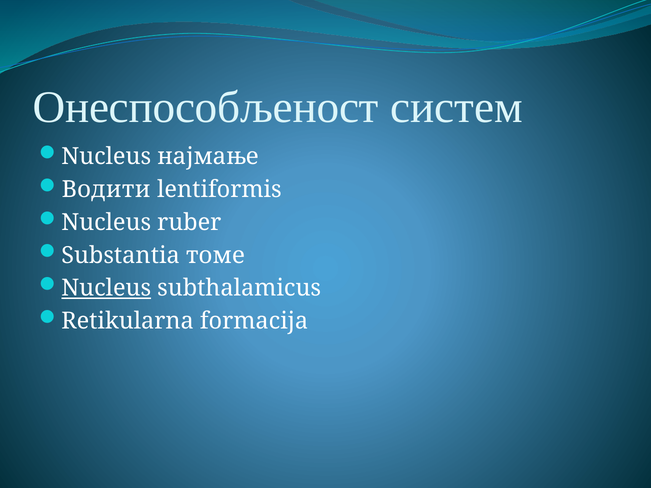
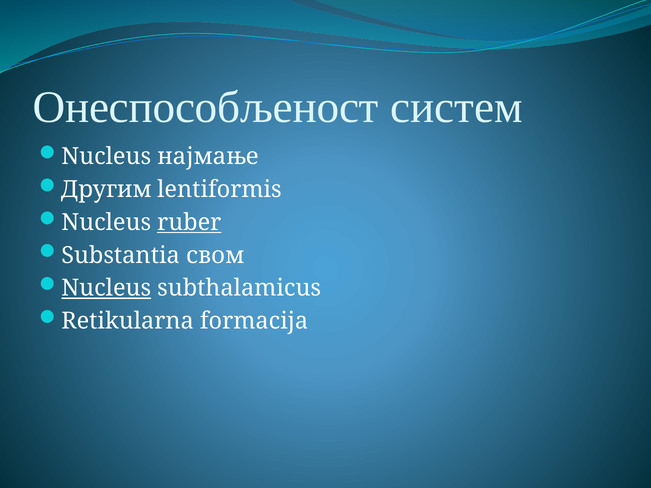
Водити: Водити -> Другим (106, 190)
ruber underline: none -> present (189, 223)
томе: томе -> свом (215, 255)
